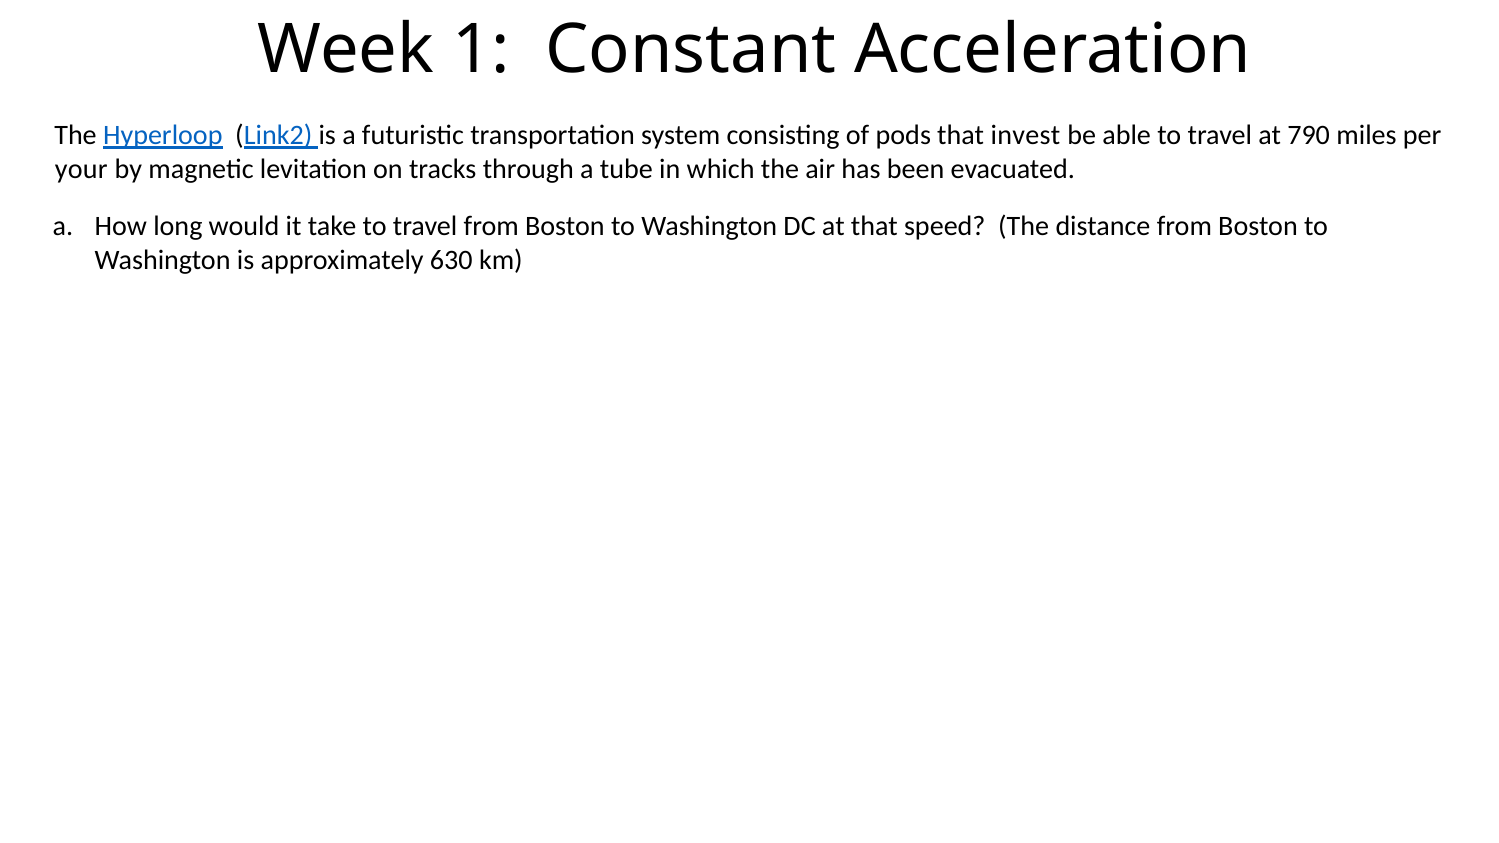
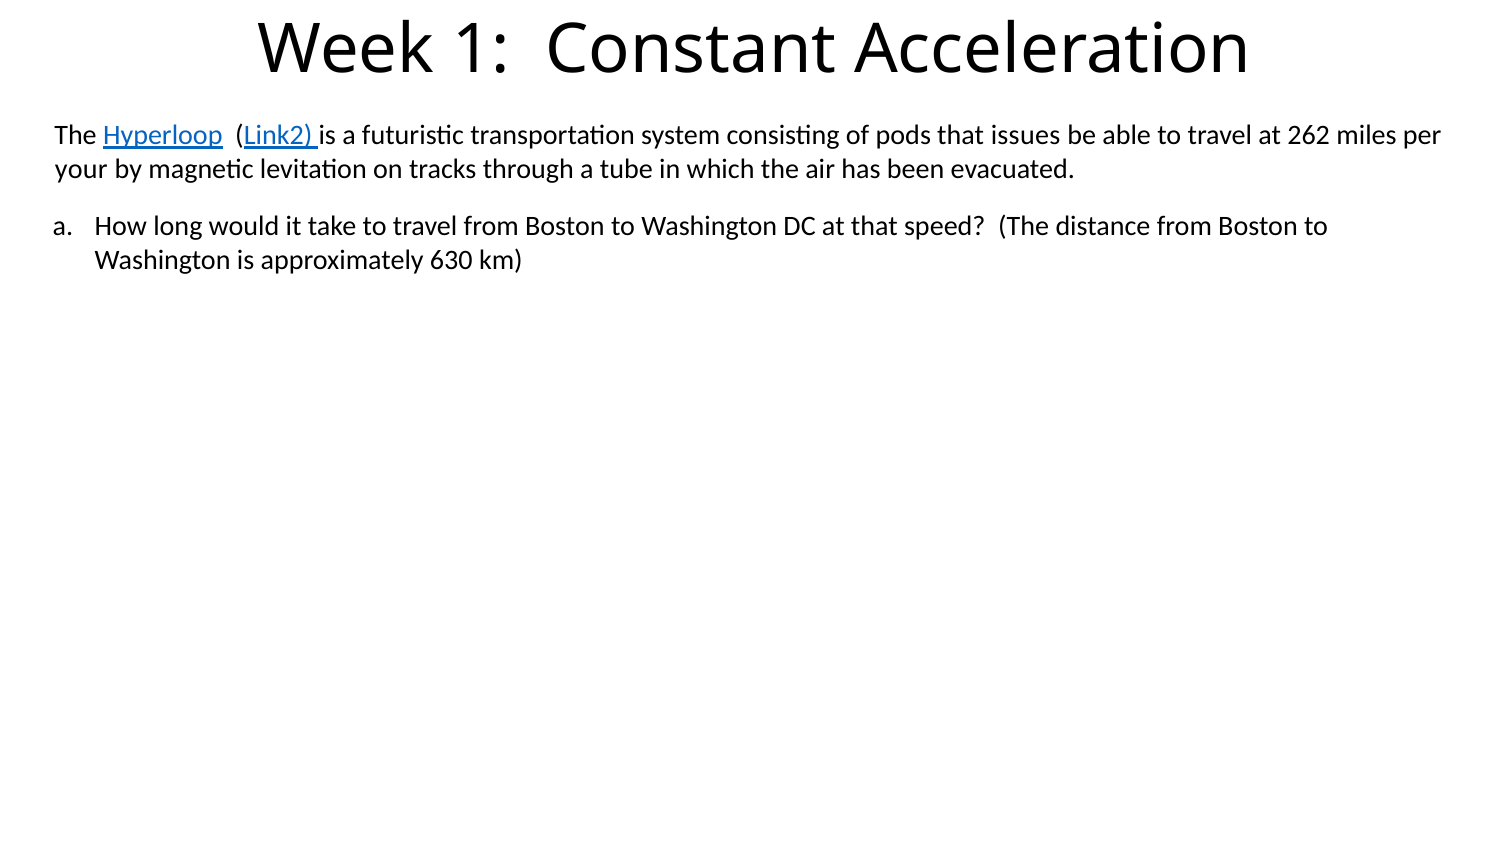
invest: invest -> issues (1026, 135)
790: 790 -> 262 (1309, 135)
